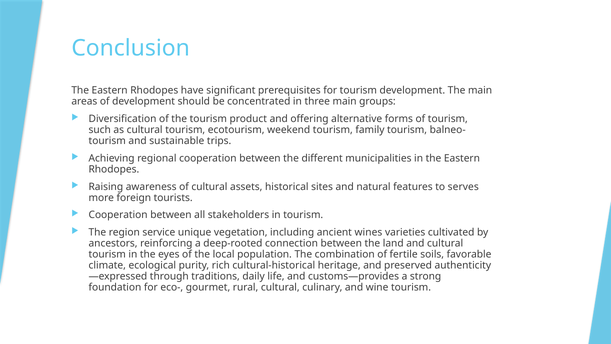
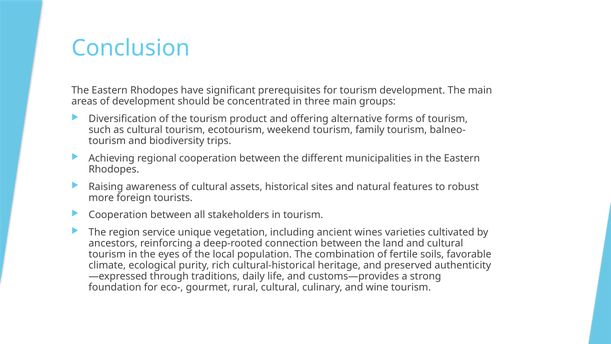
sustainable: sustainable -> biodiversity (177, 141)
serves: serves -> robust (463, 187)
